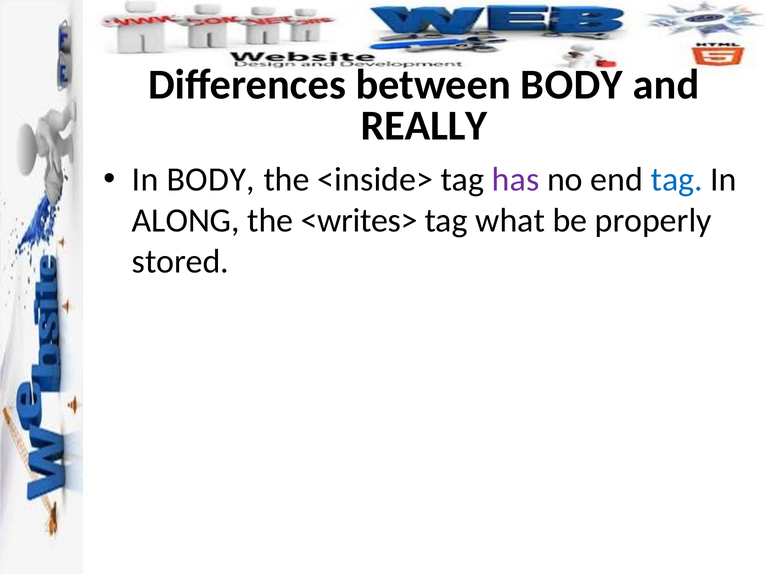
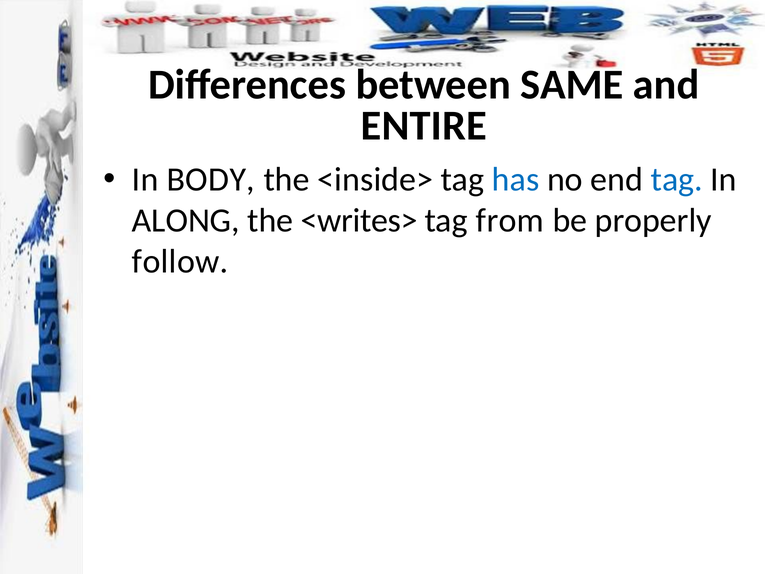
between BODY: BODY -> SAME (572, 85)
REALLY: REALLY -> ENTIRE (424, 126)
has colour: purple -> blue (516, 180)
what: what -> from (510, 220)
stored: stored -> follow (180, 261)
